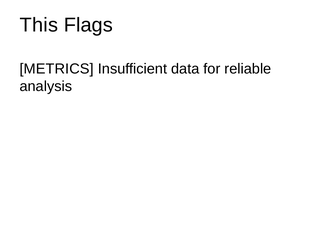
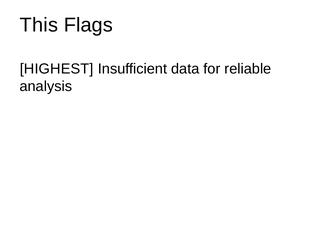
METRICS: METRICS -> HIGHEST (57, 69)
